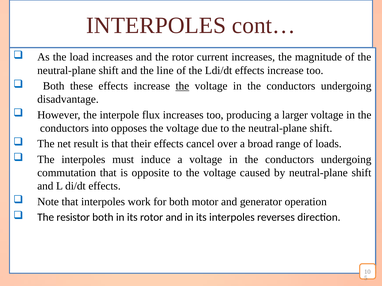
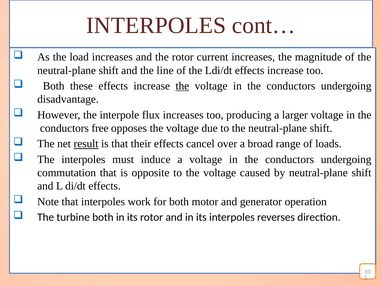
into: into -> free (100, 128)
result underline: none -> present (86, 144)
resistor: resistor -> turbine (73, 218)
